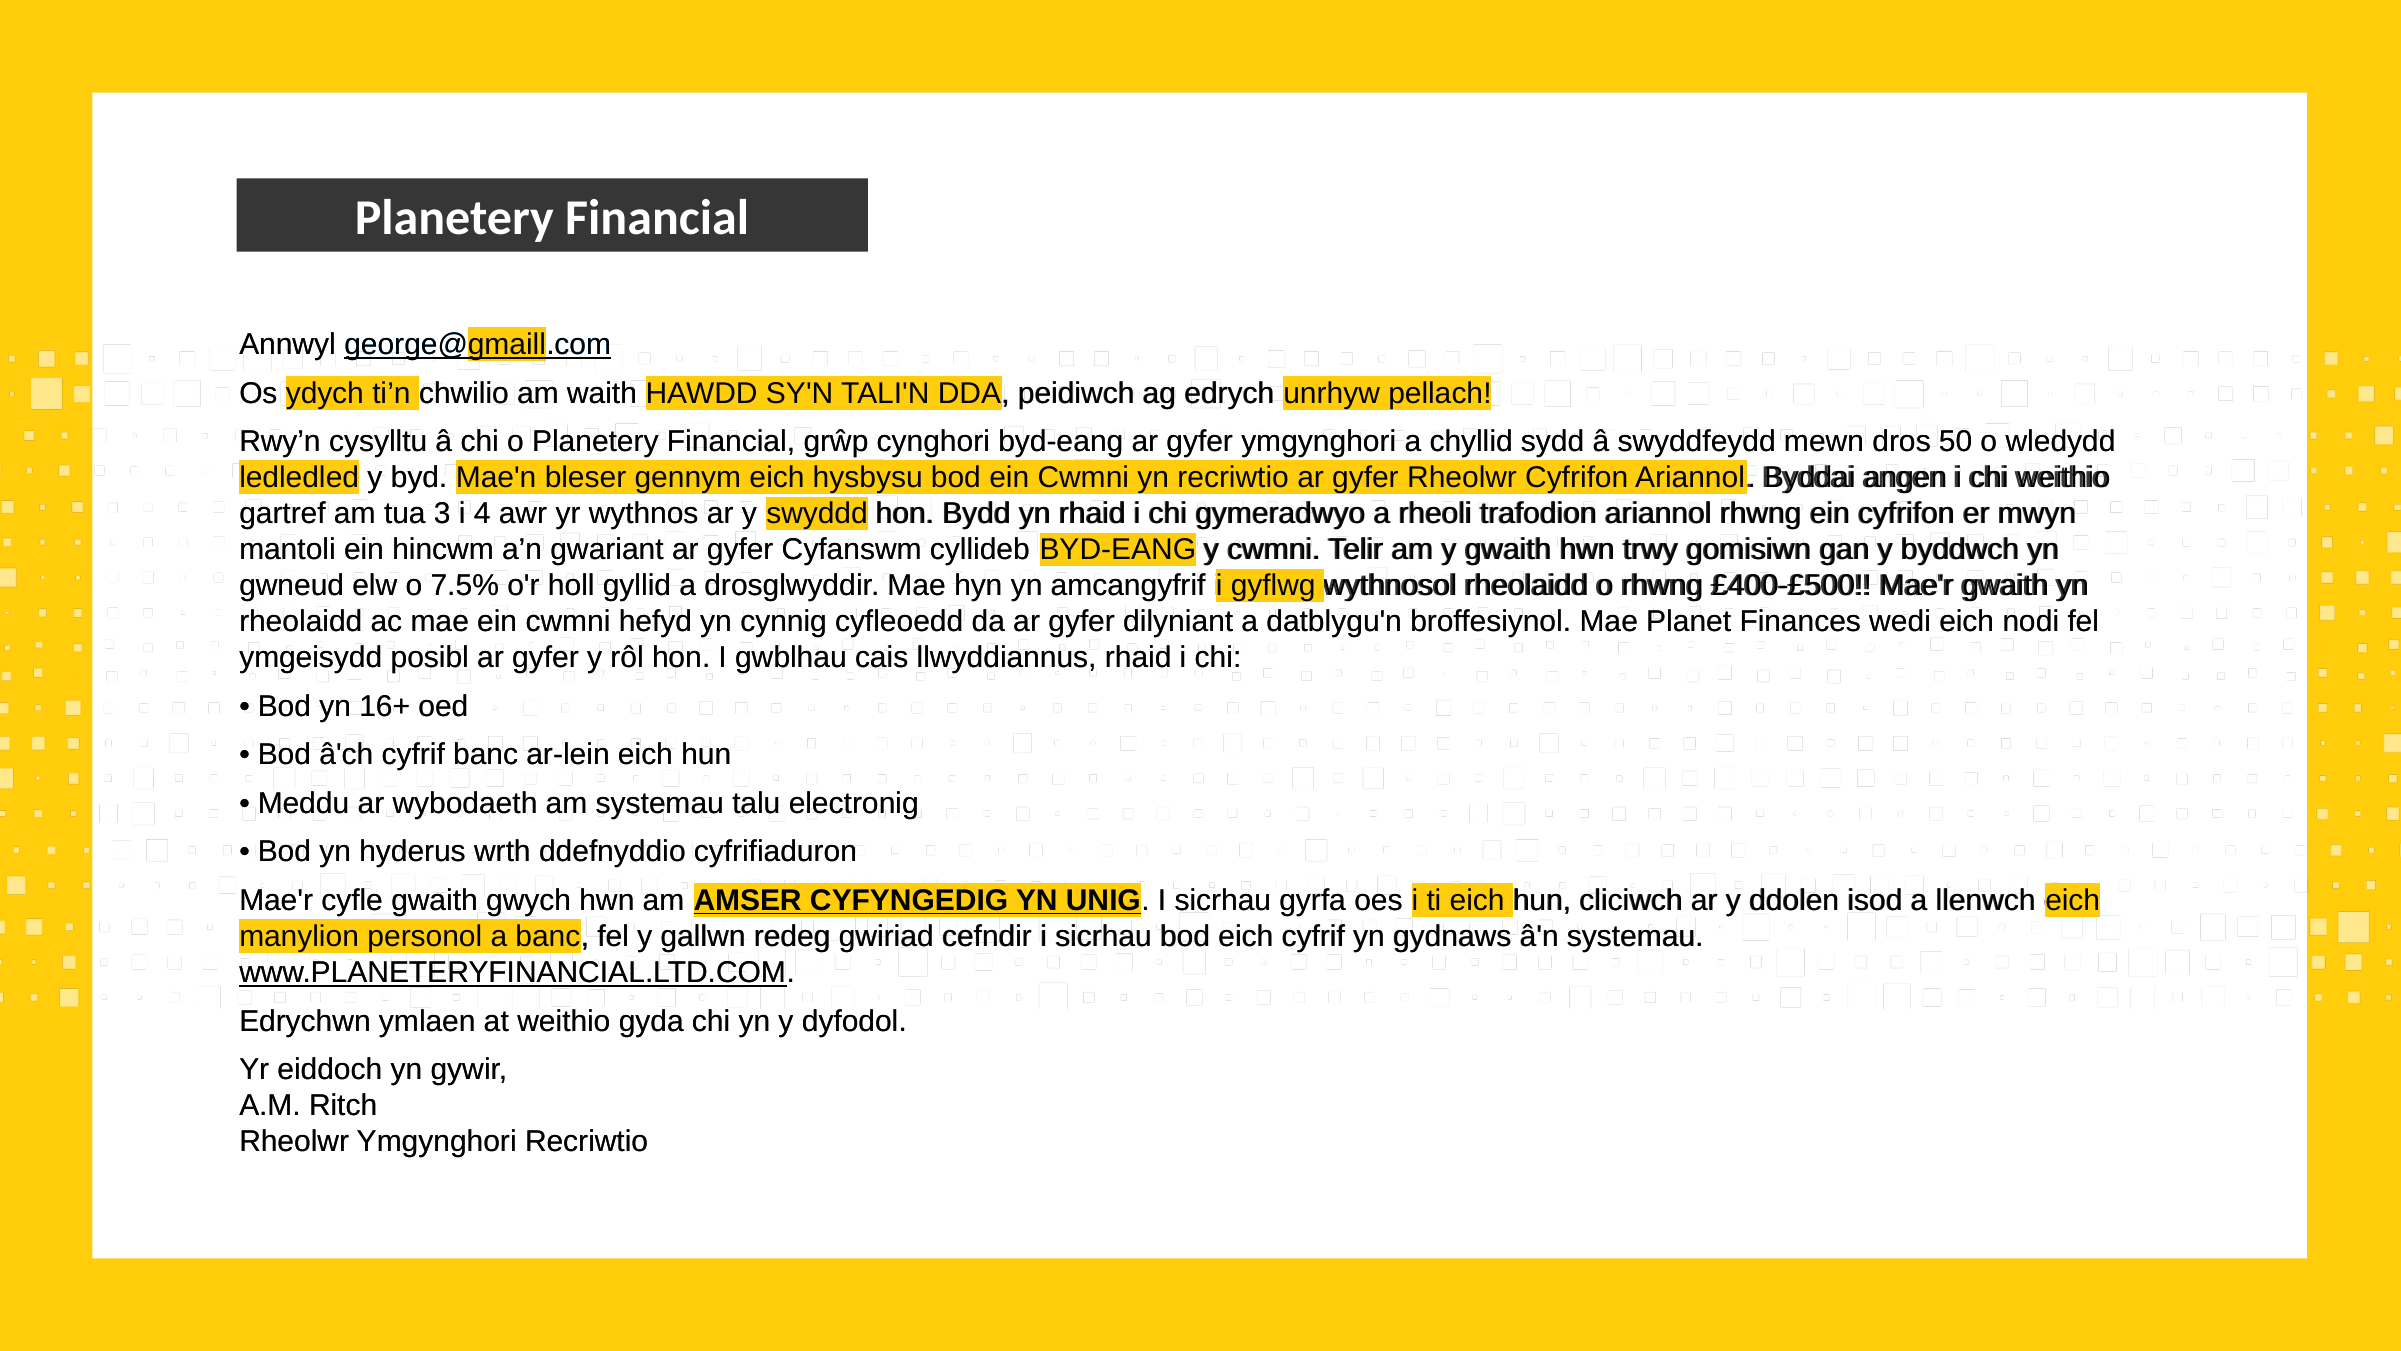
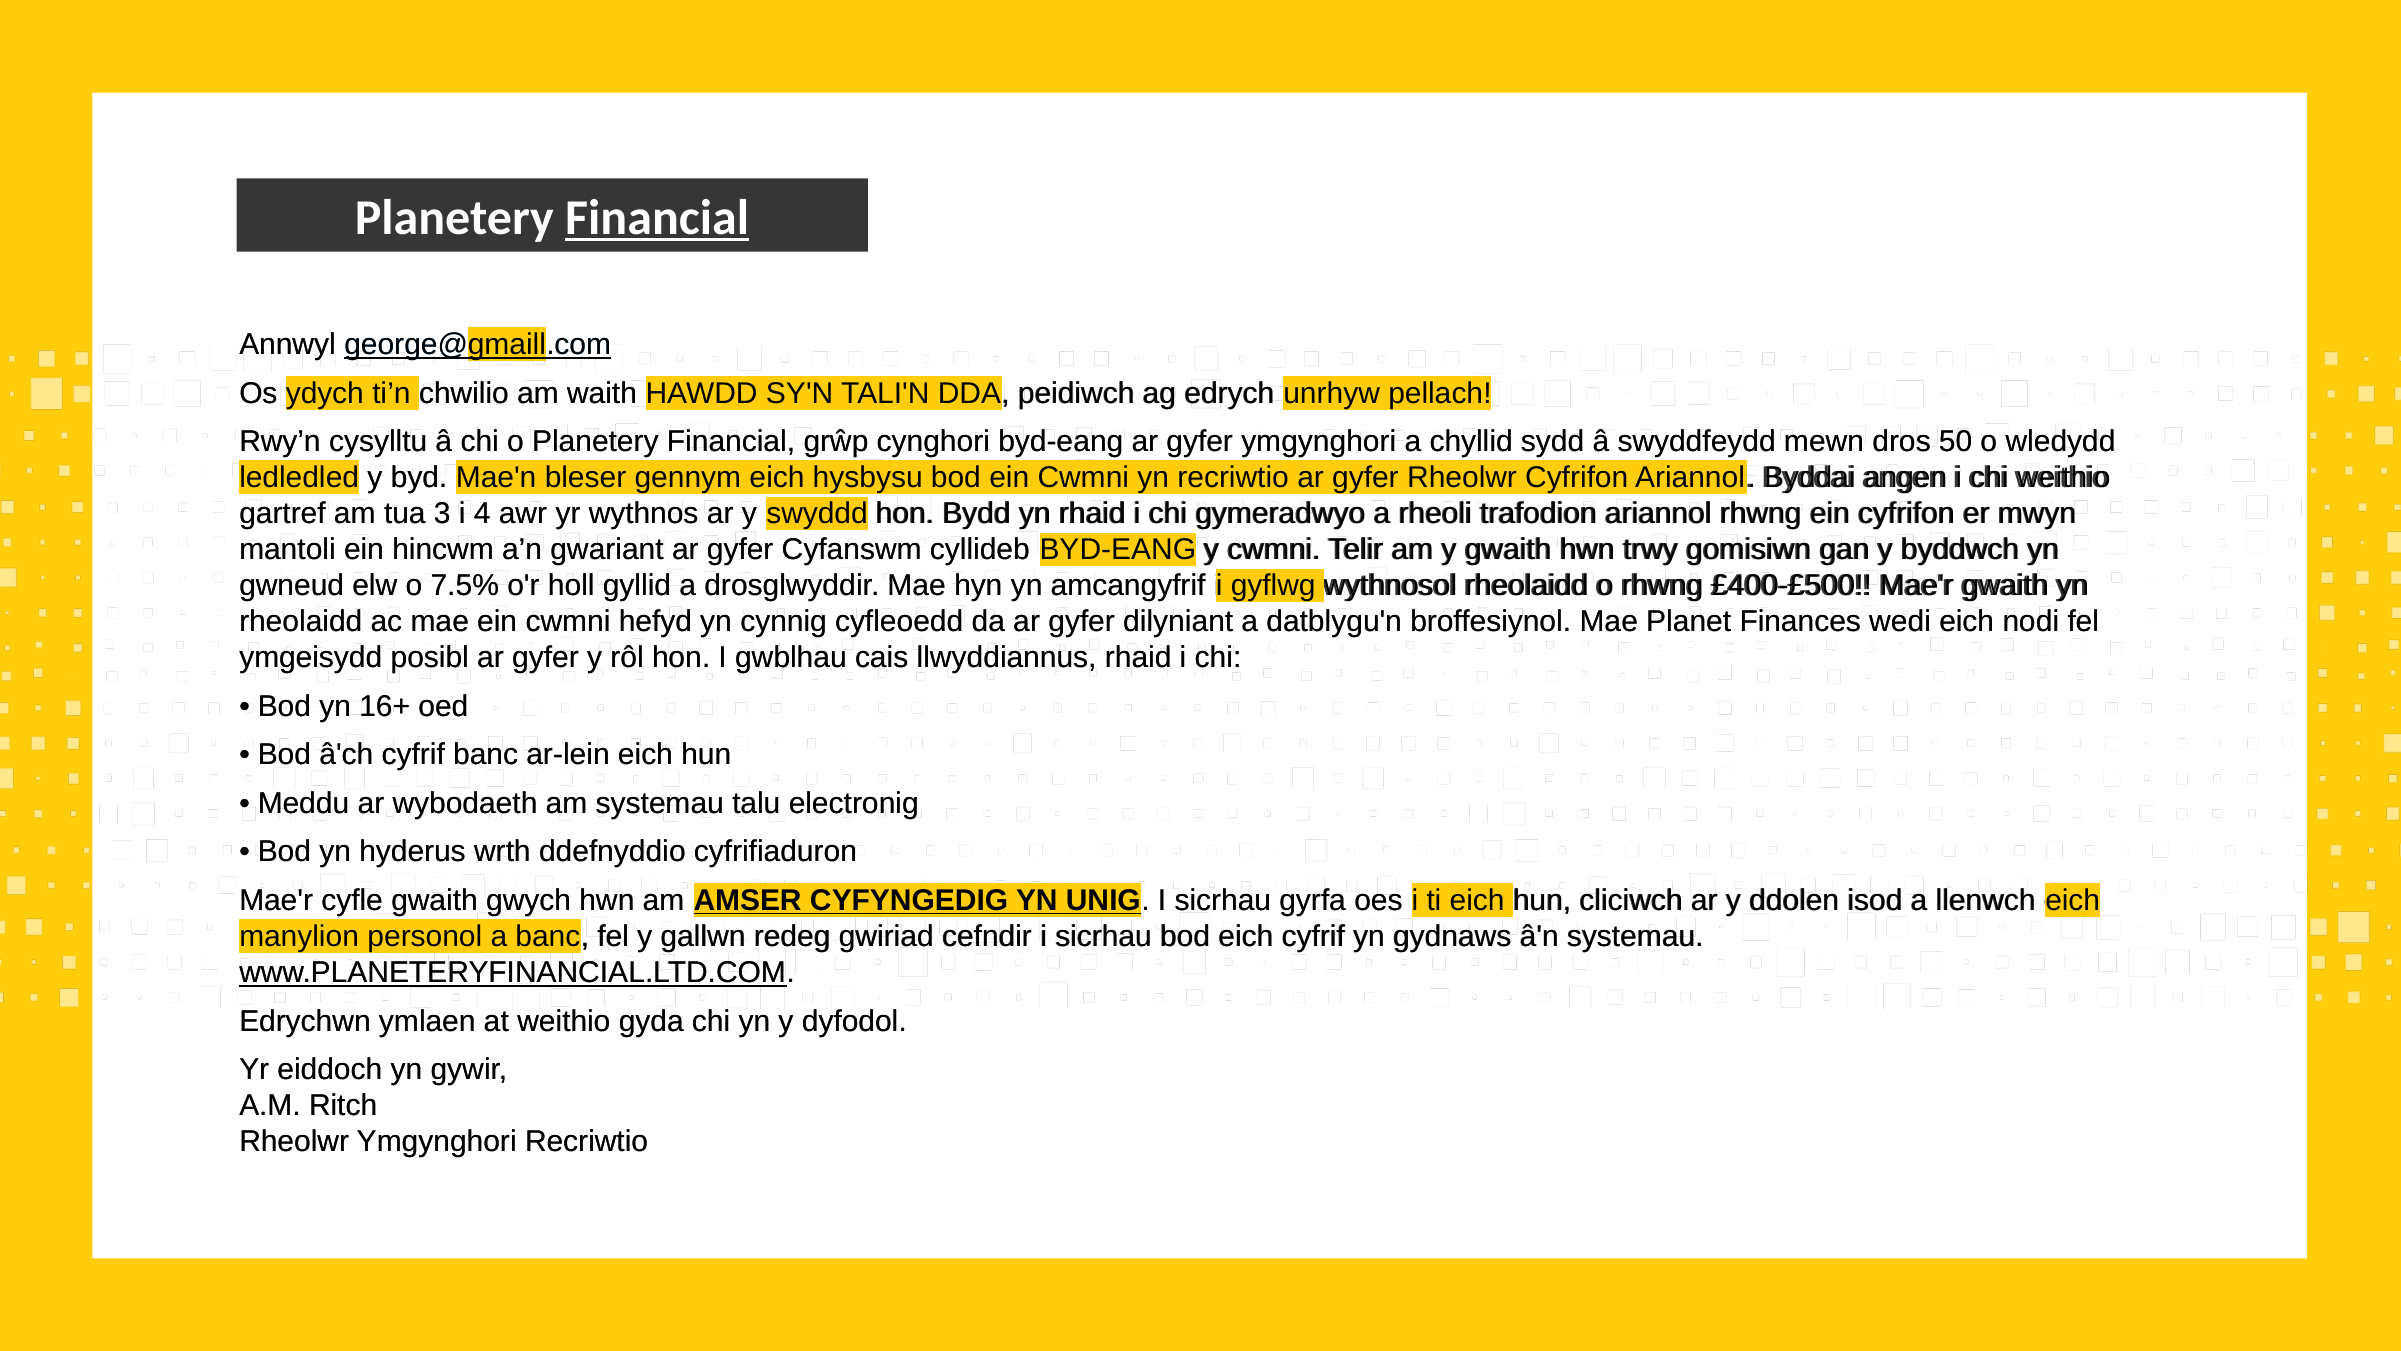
Financial underline: none -> present (657, 218)
